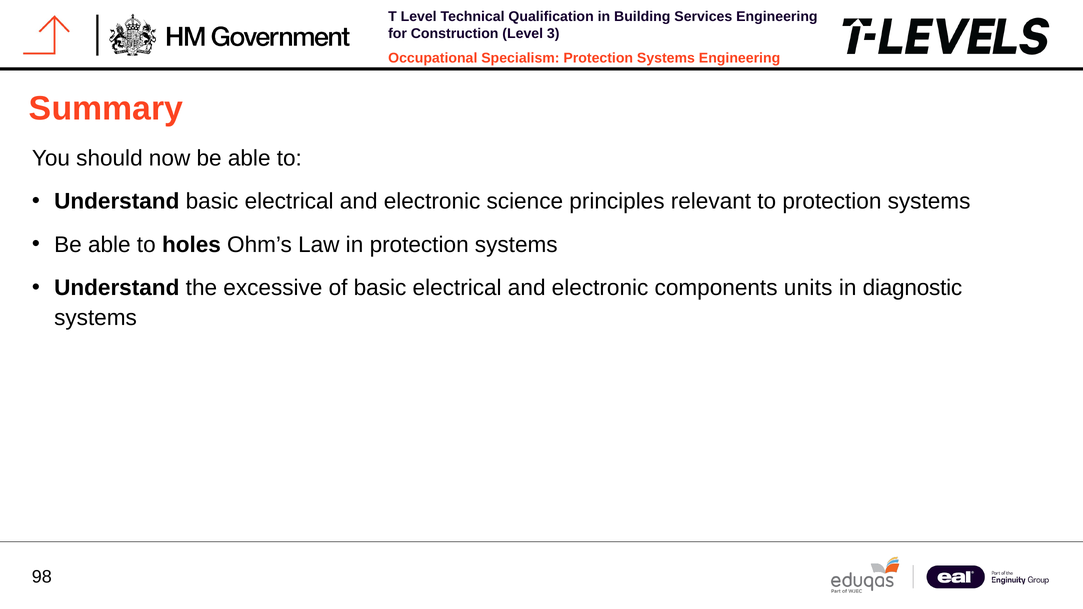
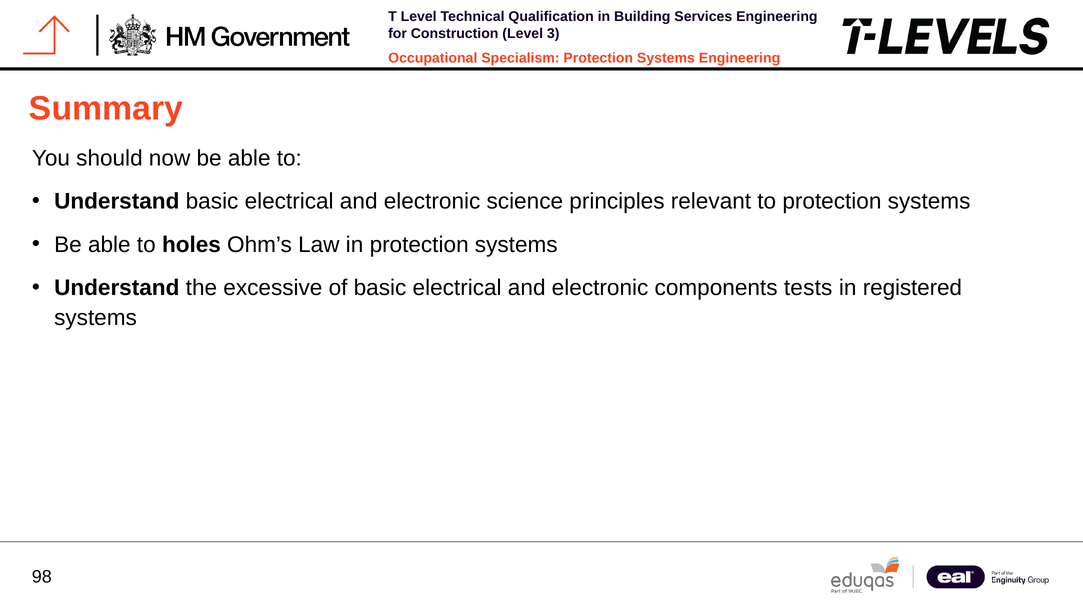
units: units -> tests (808, 288)
diagnostic: diagnostic -> registered (912, 288)
